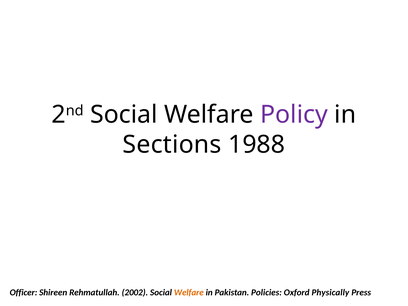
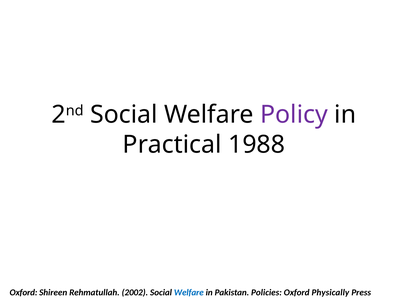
Sections: Sections -> Practical (172, 145)
Officer: Officer -> Oxford (24, 293)
Welfare colour: orange -> blue (189, 293)
